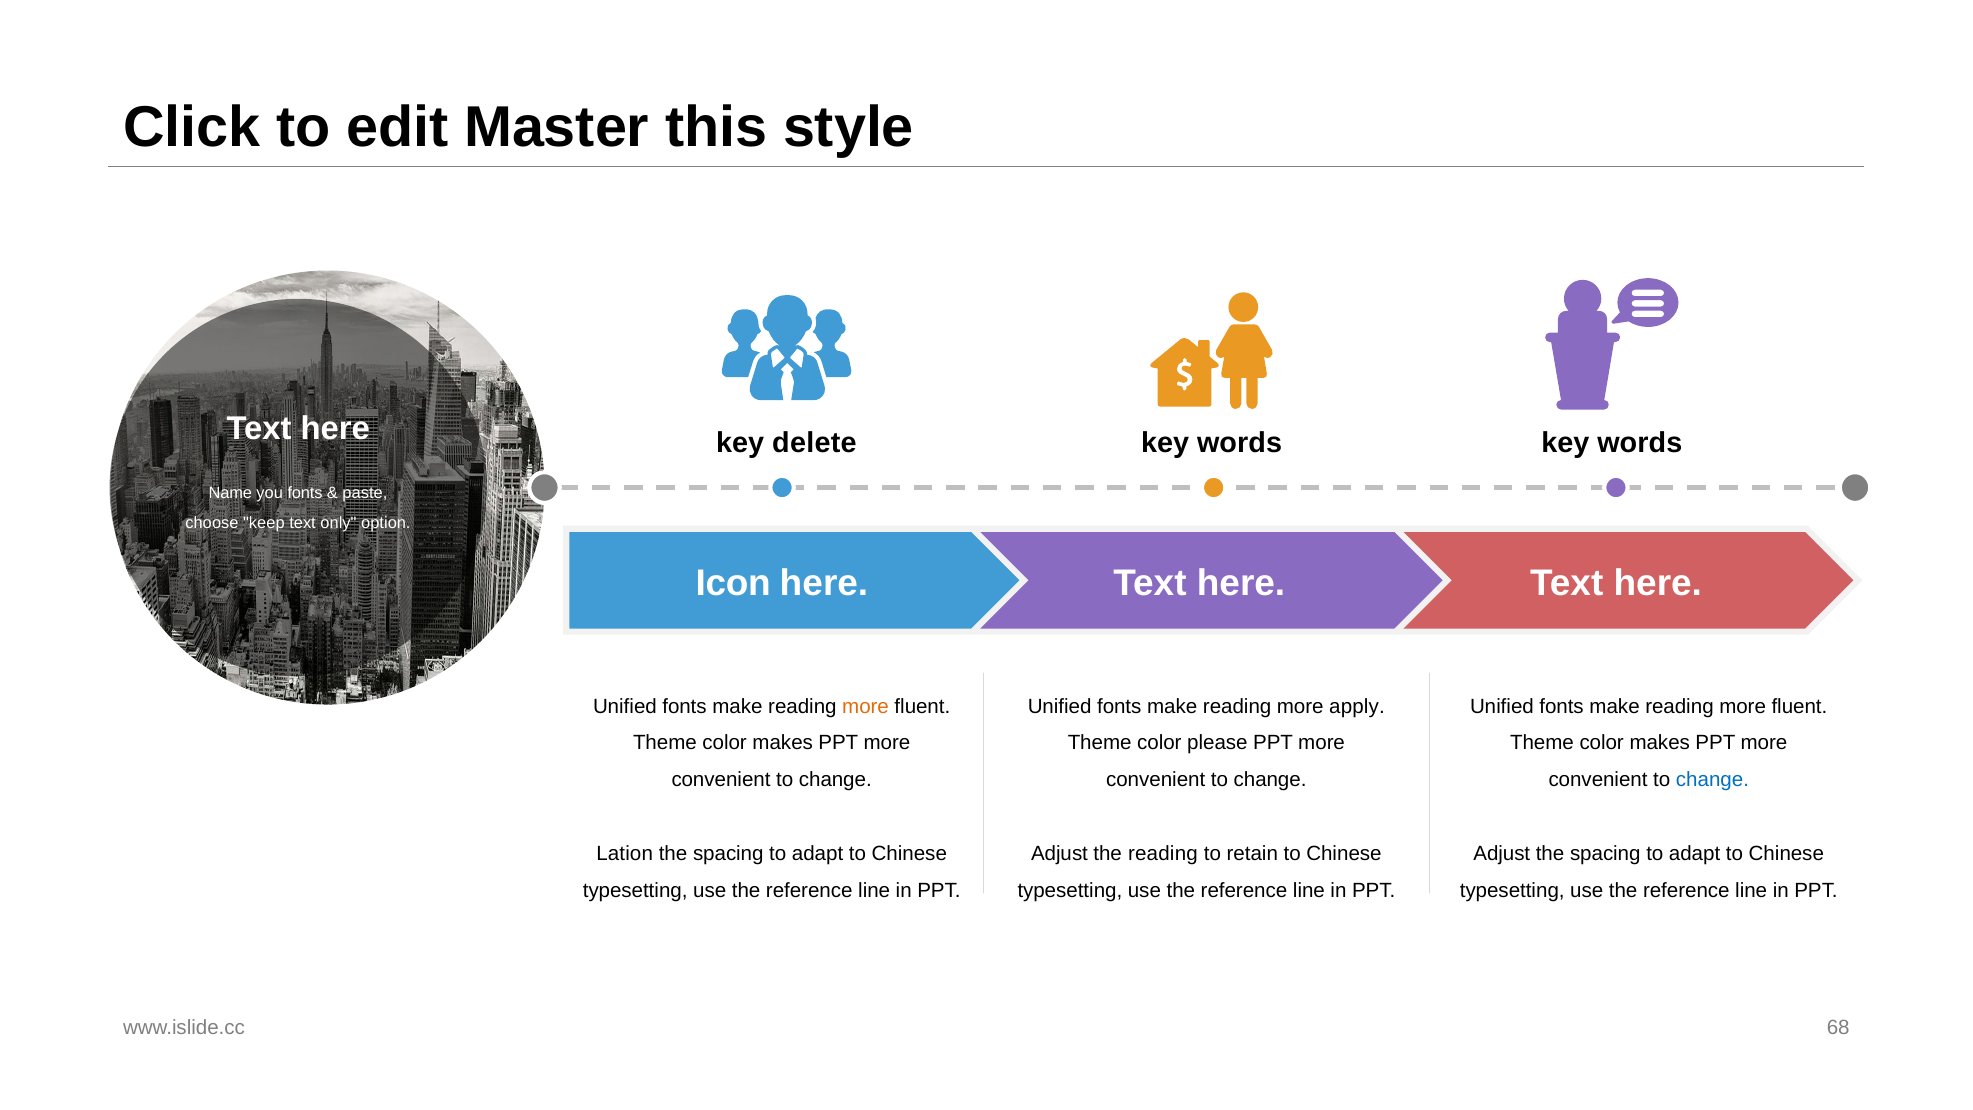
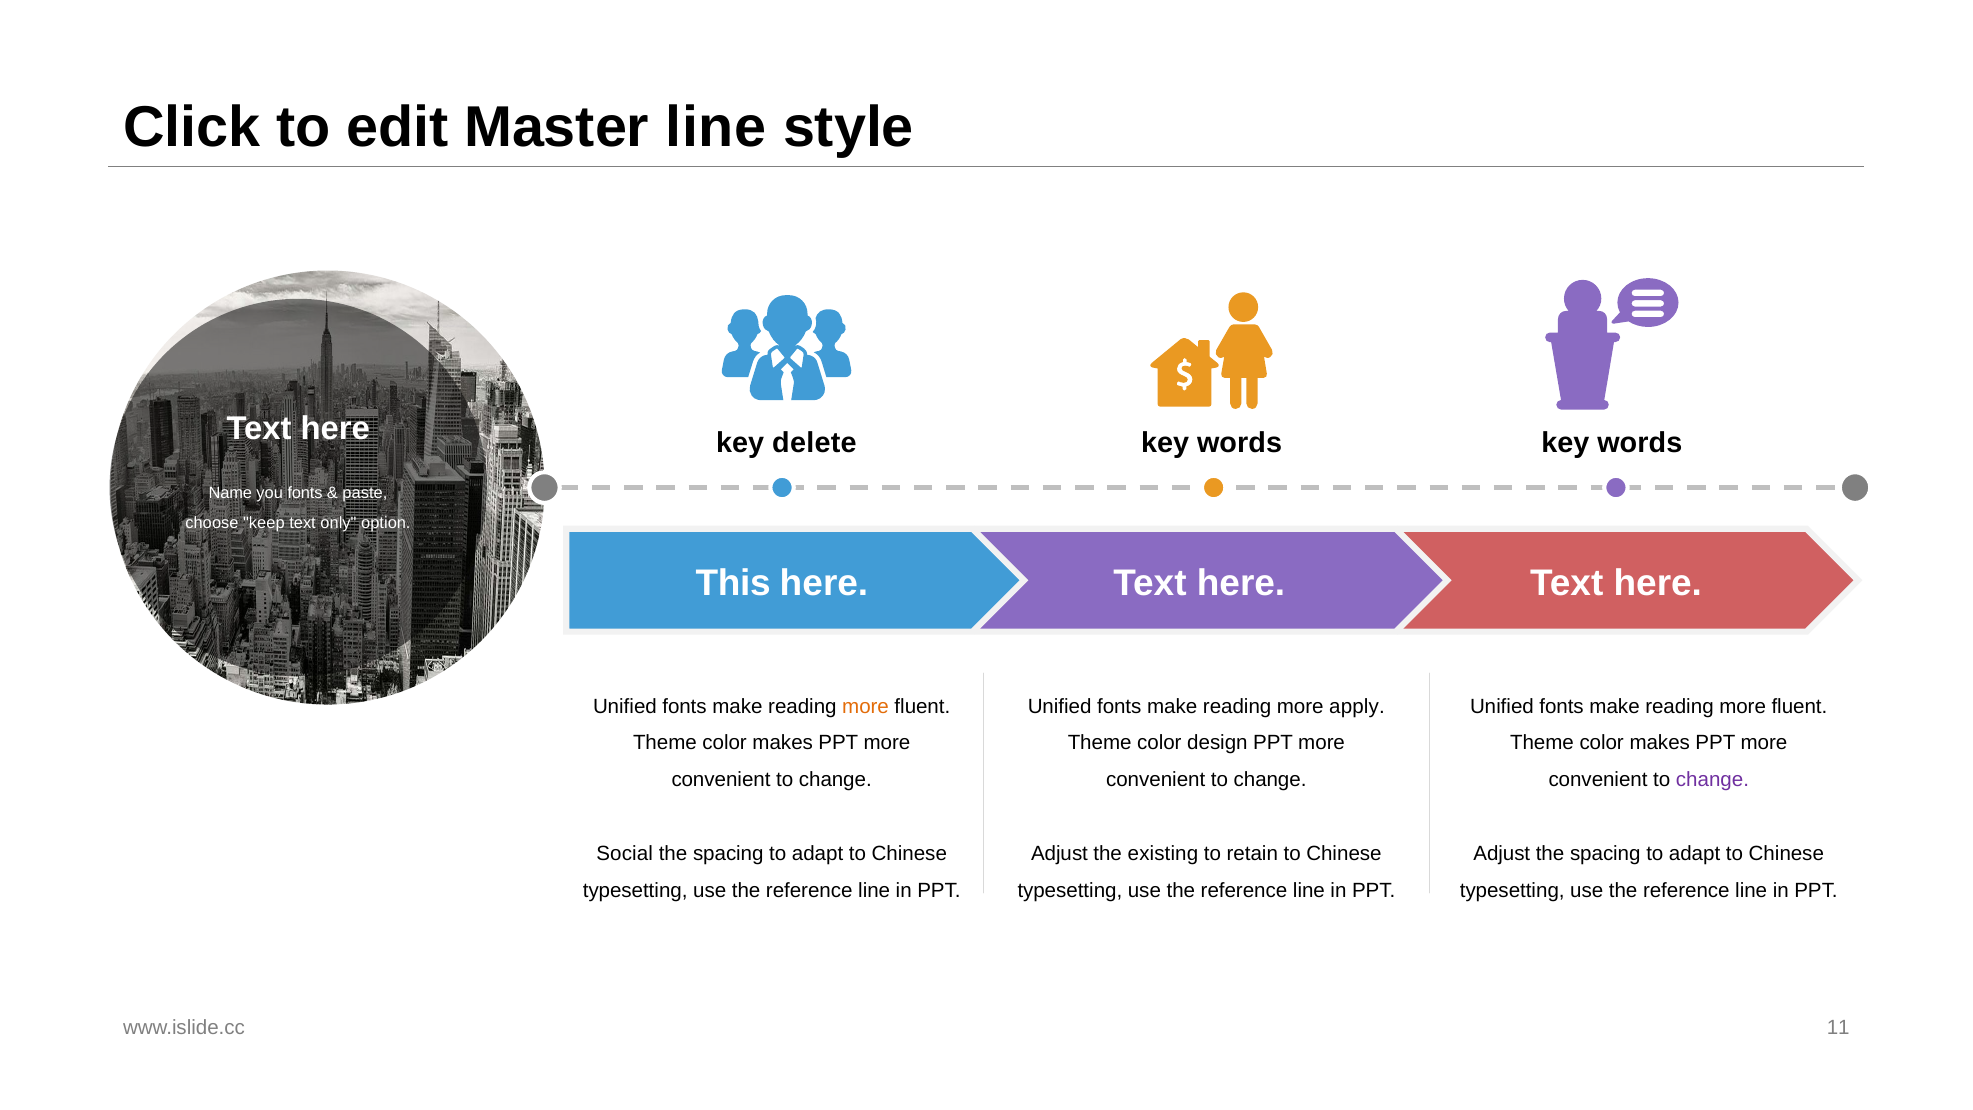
Master this: this -> line (716, 128)
Icon: Icon -> This (733, 583)
please: please -> design (1217, 743)
change colour: blue -> purple (1712, 780)
Lation: Lation -> Social (625, 853)
the reading: reading -> existing (1163, 853)
68: 68 -> 11 (1838, 1028)
